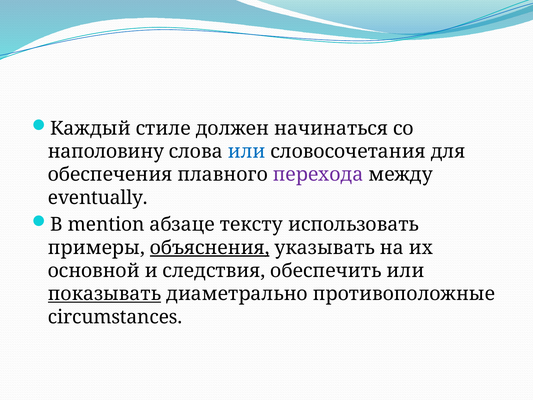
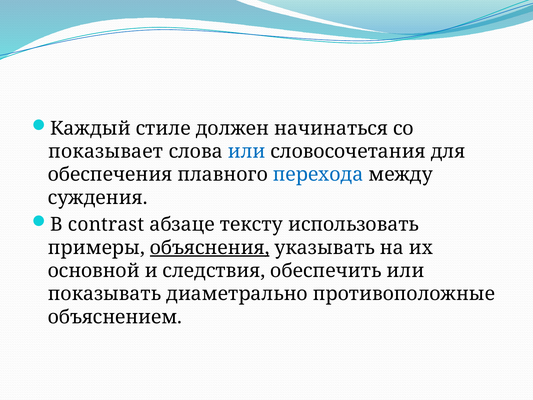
наполовину: наполовину -> показывает (106, 151)
перехода colour: purple -> blue (318, 174)
eventually: eventually -> суждения (98, 198)
mention: mention -> contrast (106, 224)
показывать underline: present -> none (105, 294)
circumstances: circumstances -> объяснением (115, 317)
